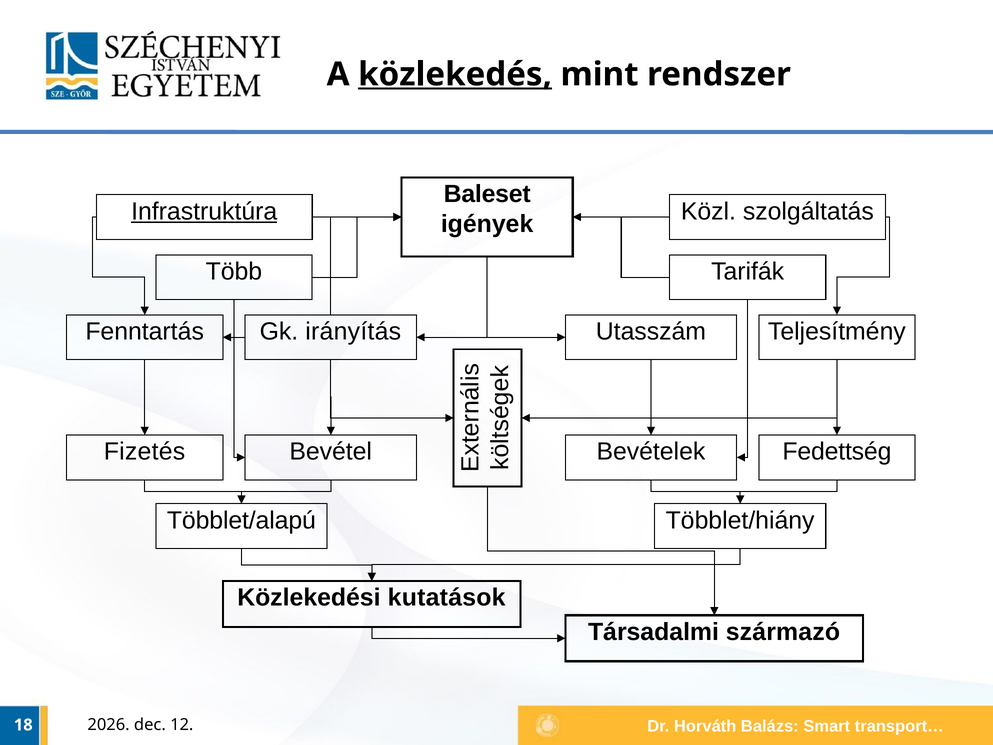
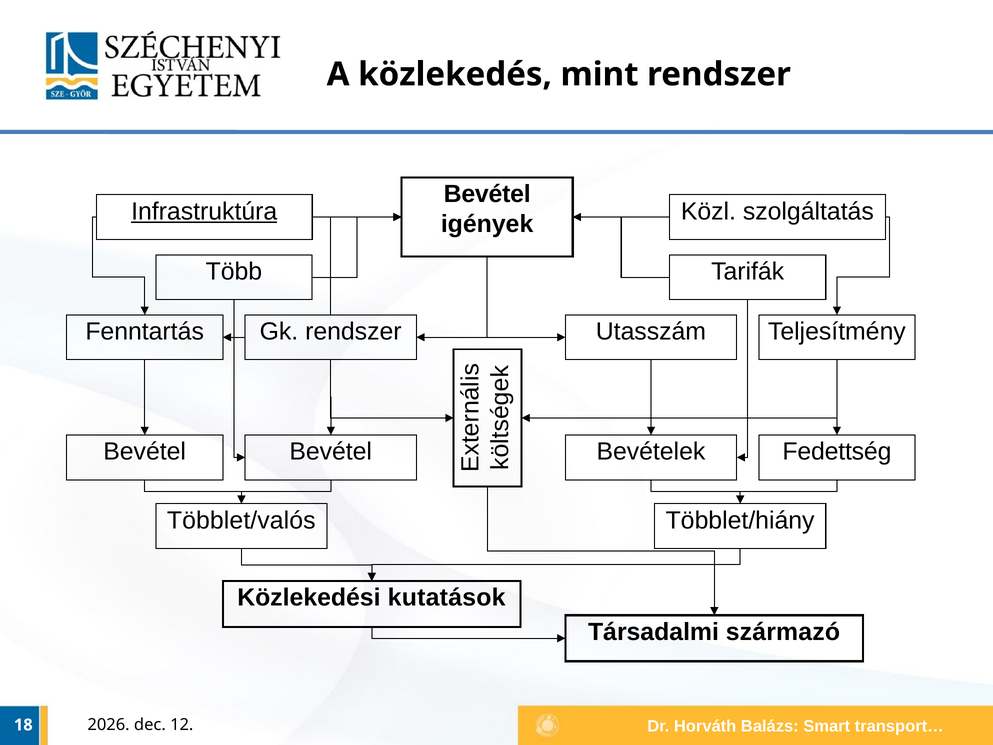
közlekedés underline: present -> none (455, 74)
Baleset: Baleset -> Bevétel (487, 194)
Gk irányítás: irányítás -> rendszer (353, 331)
Fizetés: Fizetés -> Bevétel (145, 451)
Többlet/alapú: Többlet/alapú -> Többlet/valós (241, 520)
